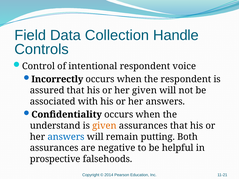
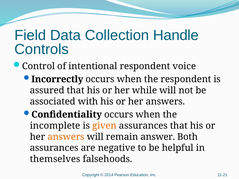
her given: given -> while (145, 90)
understand: understand -> incomplete (55, 126)
answers colour: blue -> orange (66, 137)
putting: putting -> answer (158, 137)
prospective: prospective -> themselves (55, 159)
